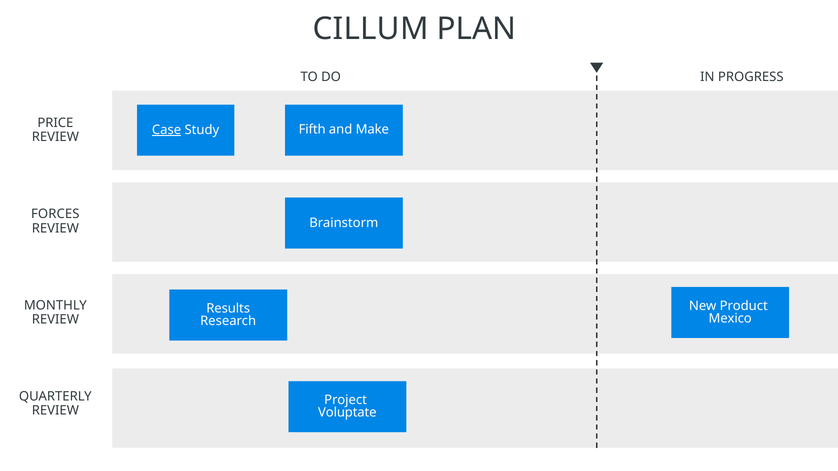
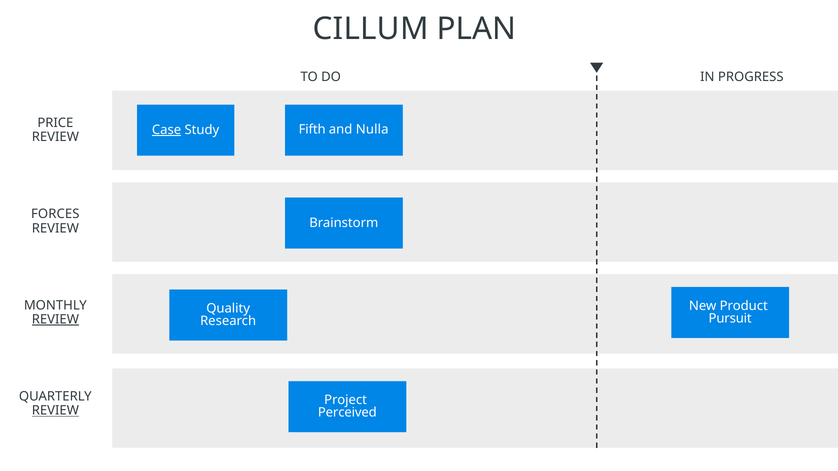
Make: Make -> Nulla (372, 130)
Results: Results -> Quality (228, 309)
Mexico: Mexico -> Pursuit (730, 319)
REVIEW underline: none -> present (55, 320)
REVIEW underline: none -> present (55, 411)
Voluptate: Voluptate -> Perceived (347, 413)
